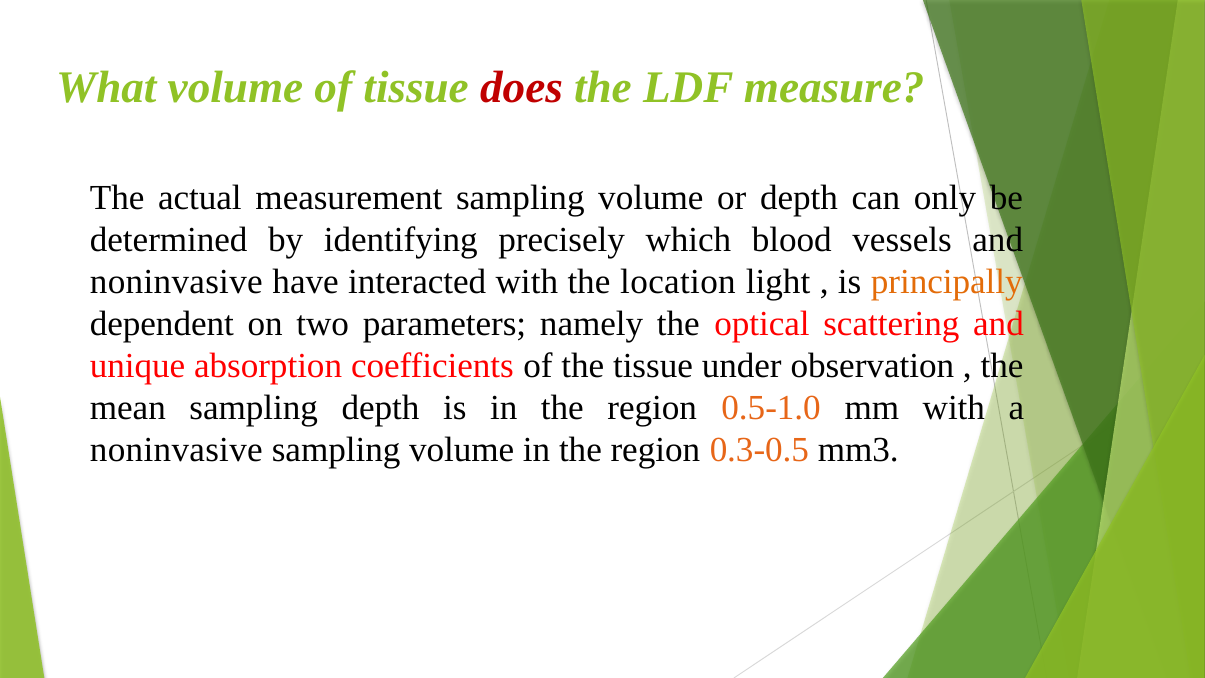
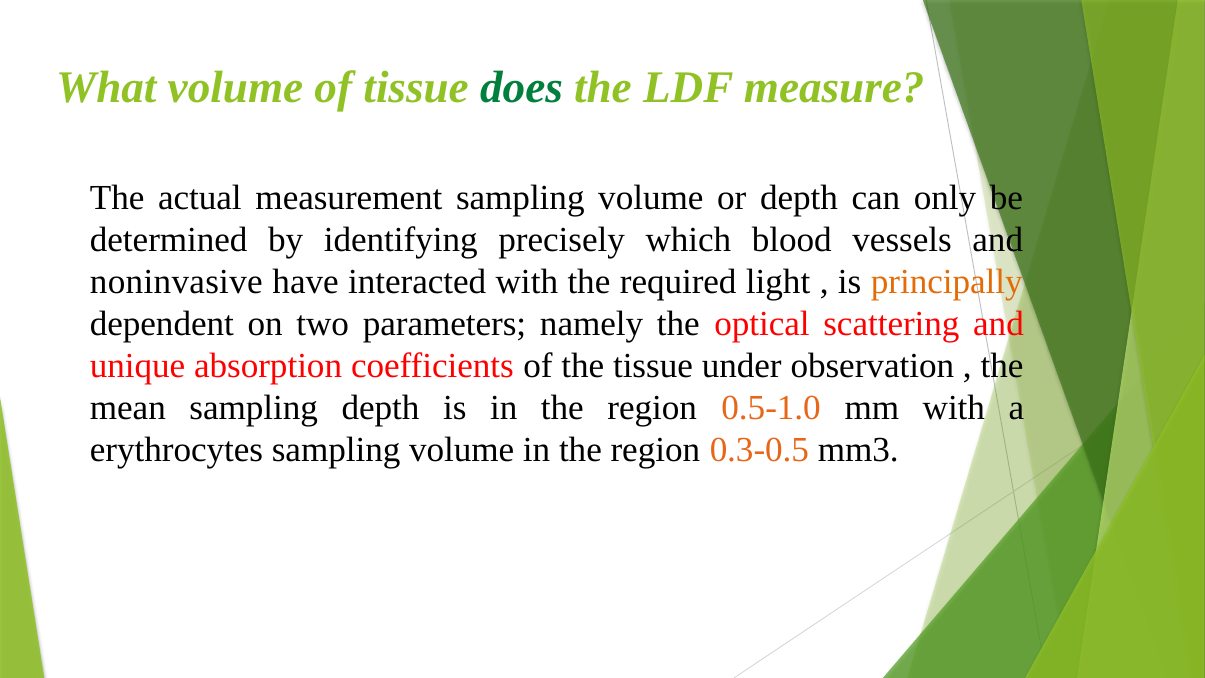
does colour: red -> green (521, 88)
location: location -> required (678, 282)
noninvasive: noninvasive -> erythrocytes (177, 450)
